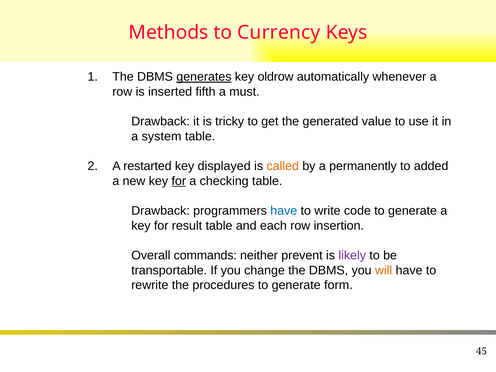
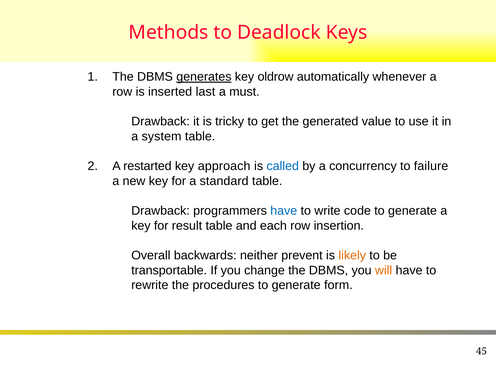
Currency: Currency -> Deadlock (279, 32)
fifth: fifth -> last (206, 92)
displayed: displayed -> approach (224, 166)
called colour: orange -> blue (283, 166)
permanently: permanently -> concurrency (363, 166)
added: added -> failure (431, 166)
for underline: present -> none (179, 181)
checking: checking -> standard (224, 181)
commands: commands -> backwards (205, 255)
likely colour: purple -> orange (352, 255)
